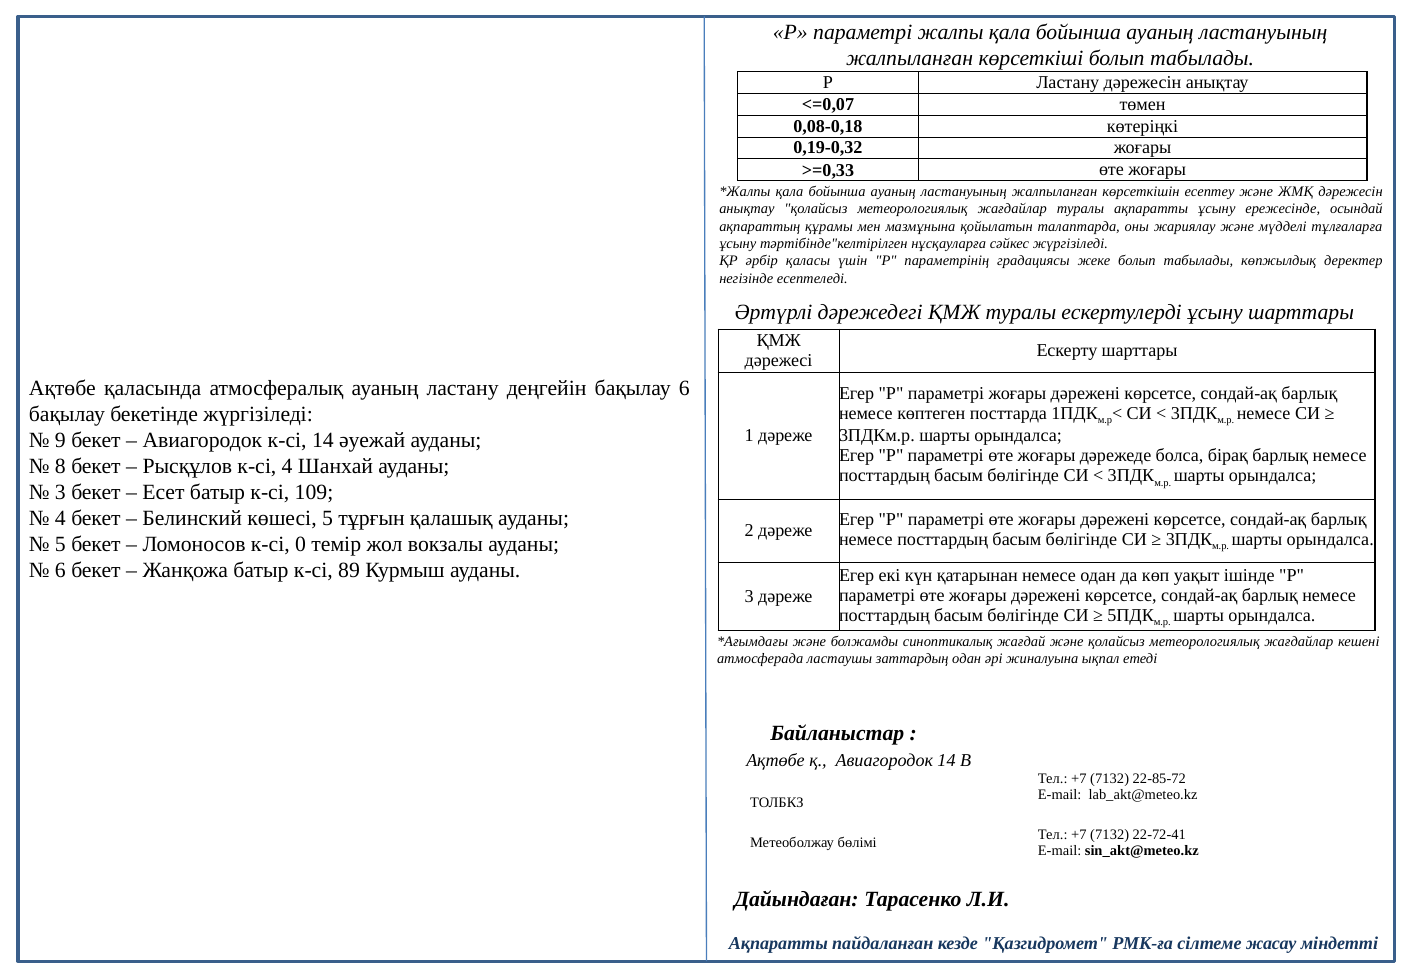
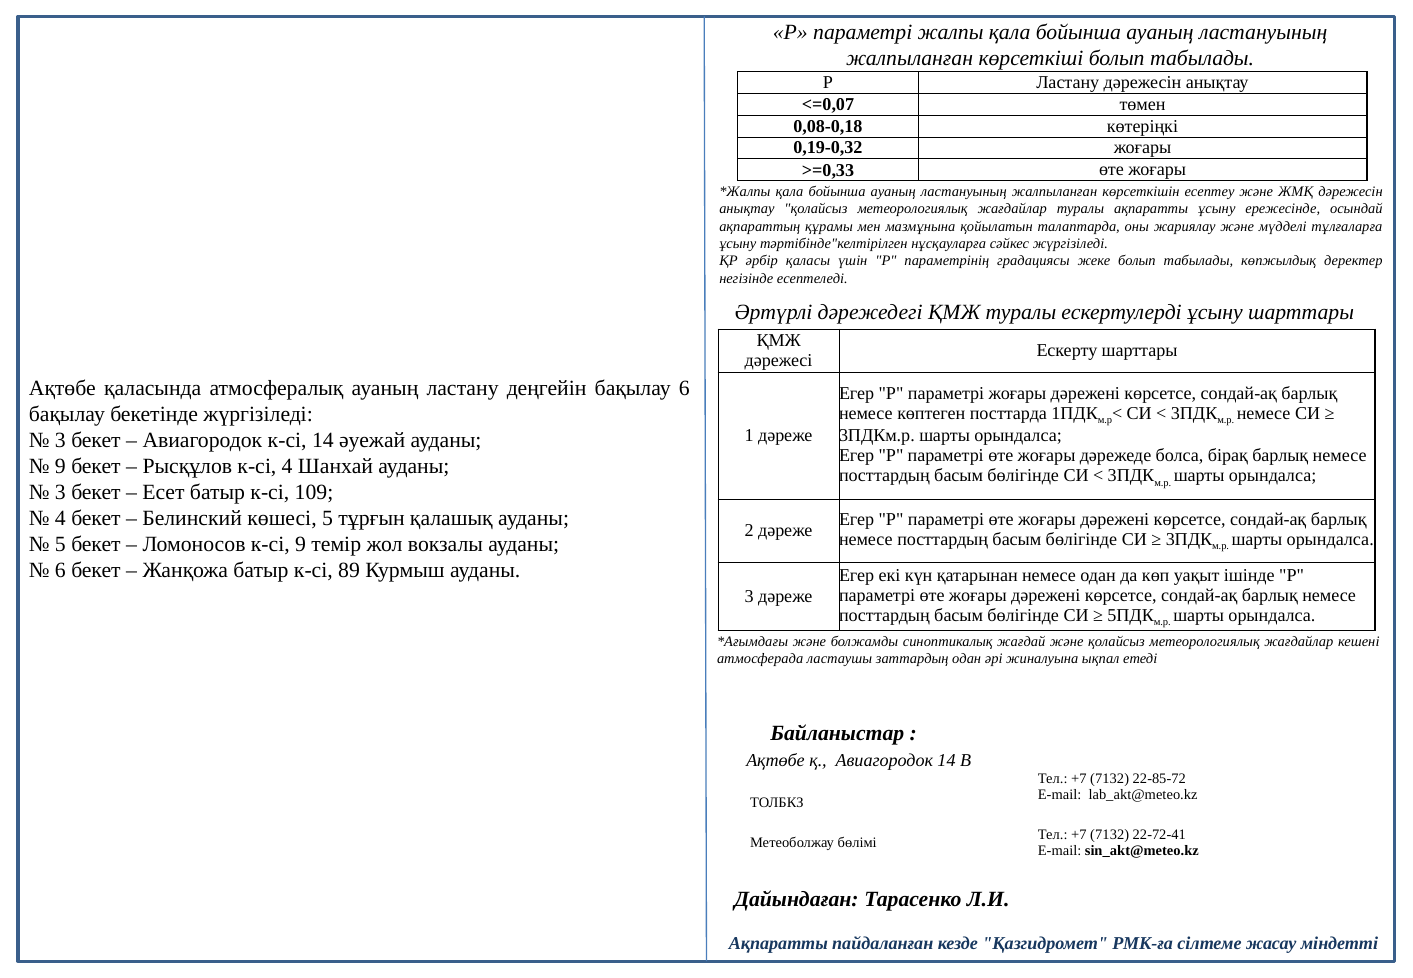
9: 9 -> 3 (60, 440)
8: 8 -> 9 (60, 467)
к-сі 0: 0 -> 9 (301, 545)
